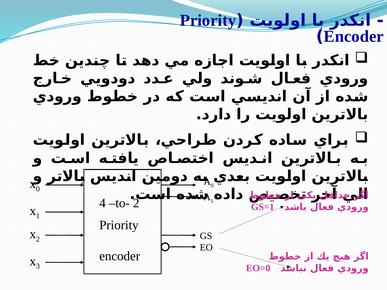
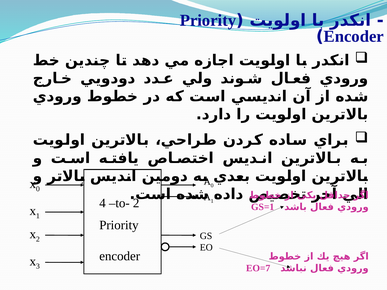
EO=0: EO=0 -> EO=7 (258, 268)
